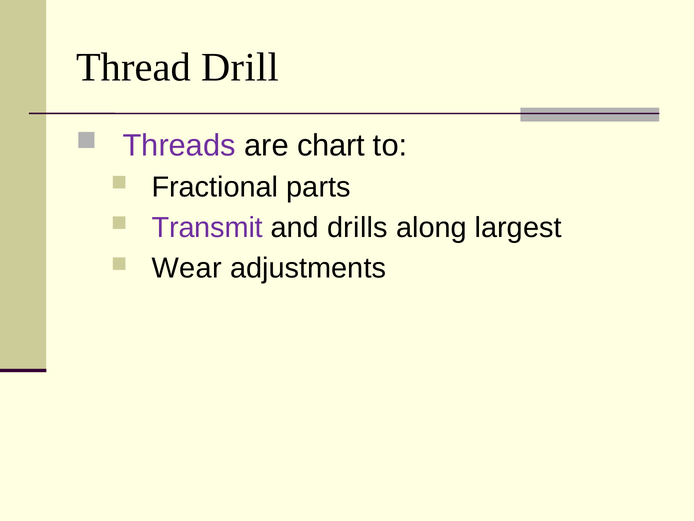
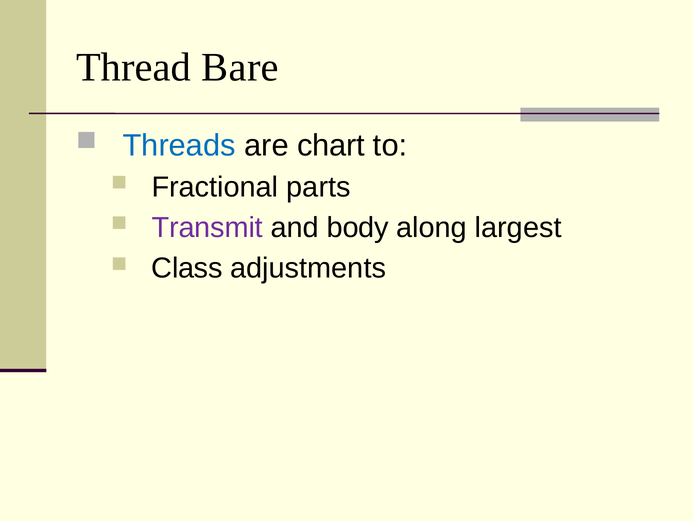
Drill: Drill -> Bare (240, 67)
Threads colour: purple -> blue (179, 146)
drills: drills -> body (358, 228)
Wear: Wear -> Class (187, 268)
